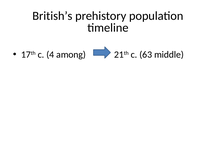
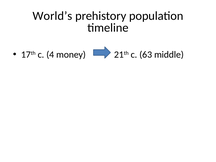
British’s: British’s -> World’s (52, 16)
among: among -> money (71, 55)
